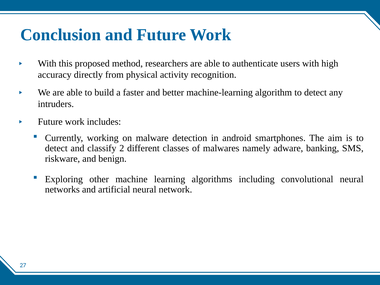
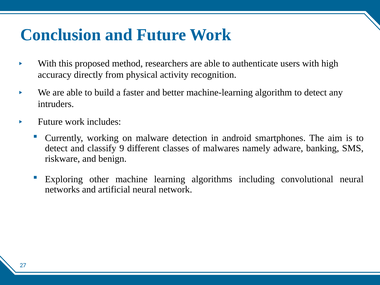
2: 2 -> 9 (122, 148)
